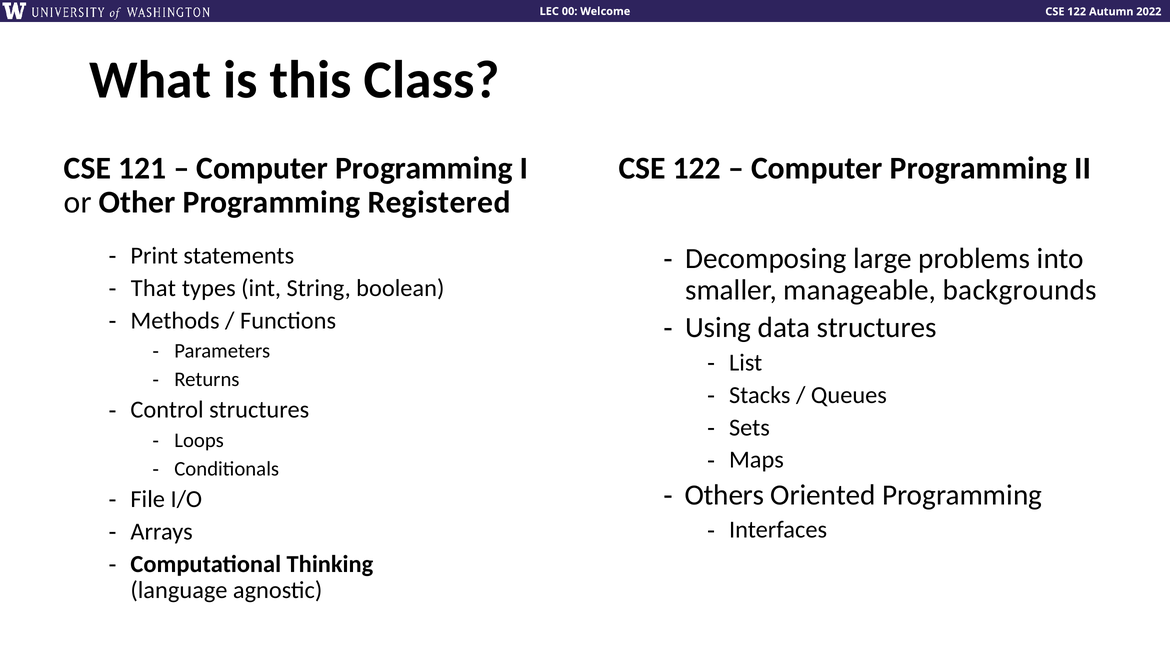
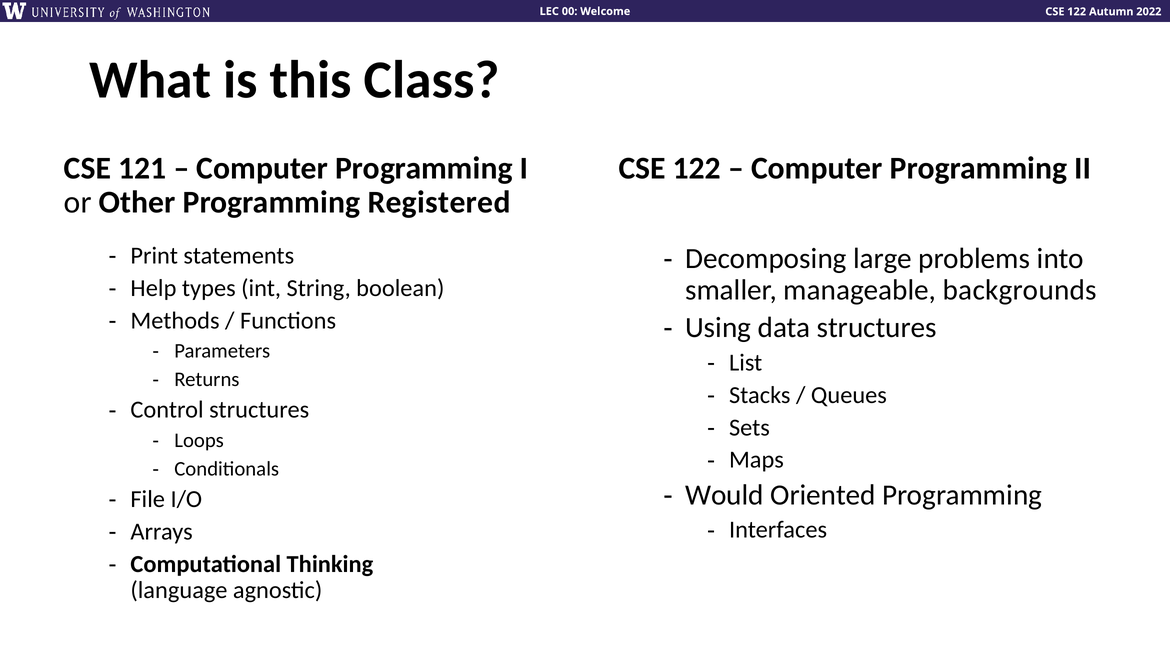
That: That -> Help (153, 288)
Others: Others -> Would (724, 495)
